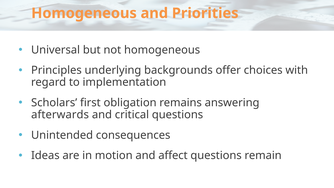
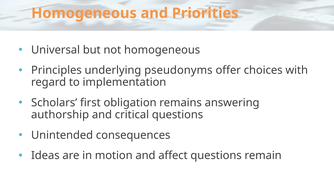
backgrounds: backgrounds -> pseudonyms (178, 70)
afterwards: afterwards -> authorship (60, 115)
